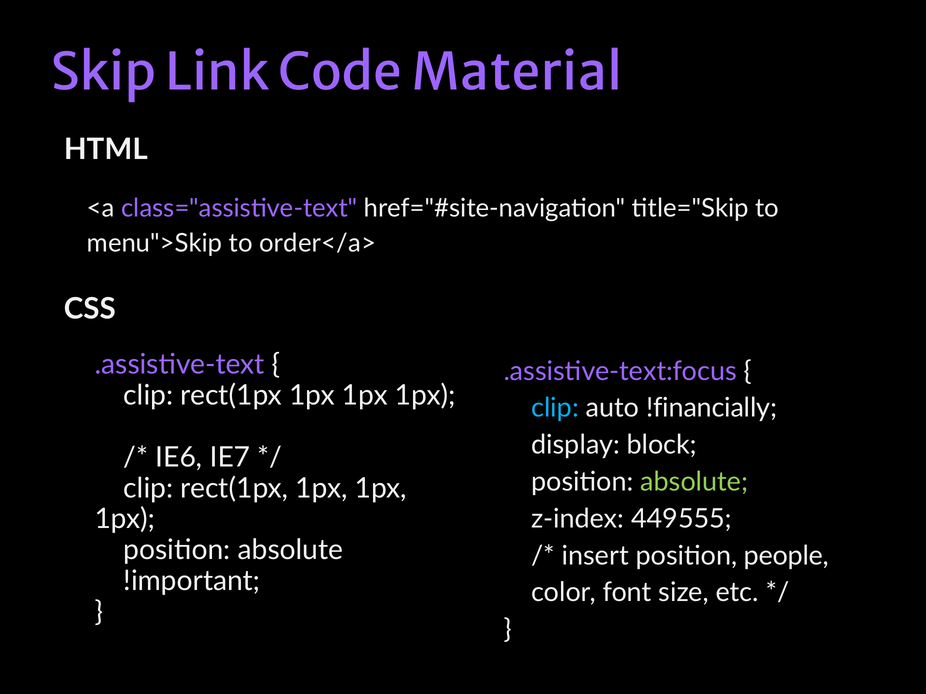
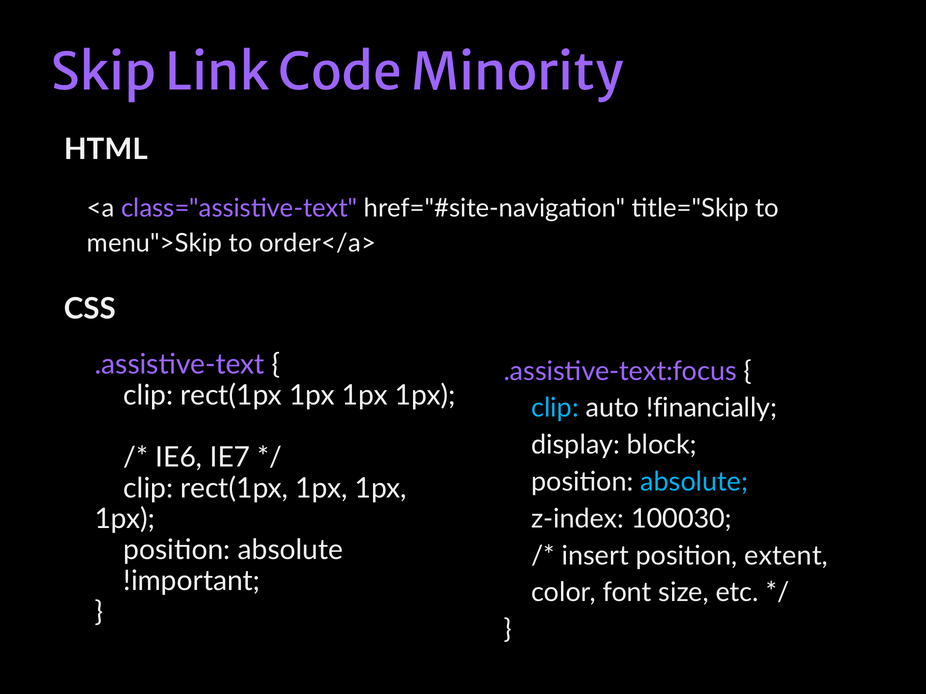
Material: Material -> Minority (517, 73)
absolute colour: light green -> light blue (694, 482)
449555: 449555 -> 100030 (682, 519)
people: people -> extent (786, 556)
